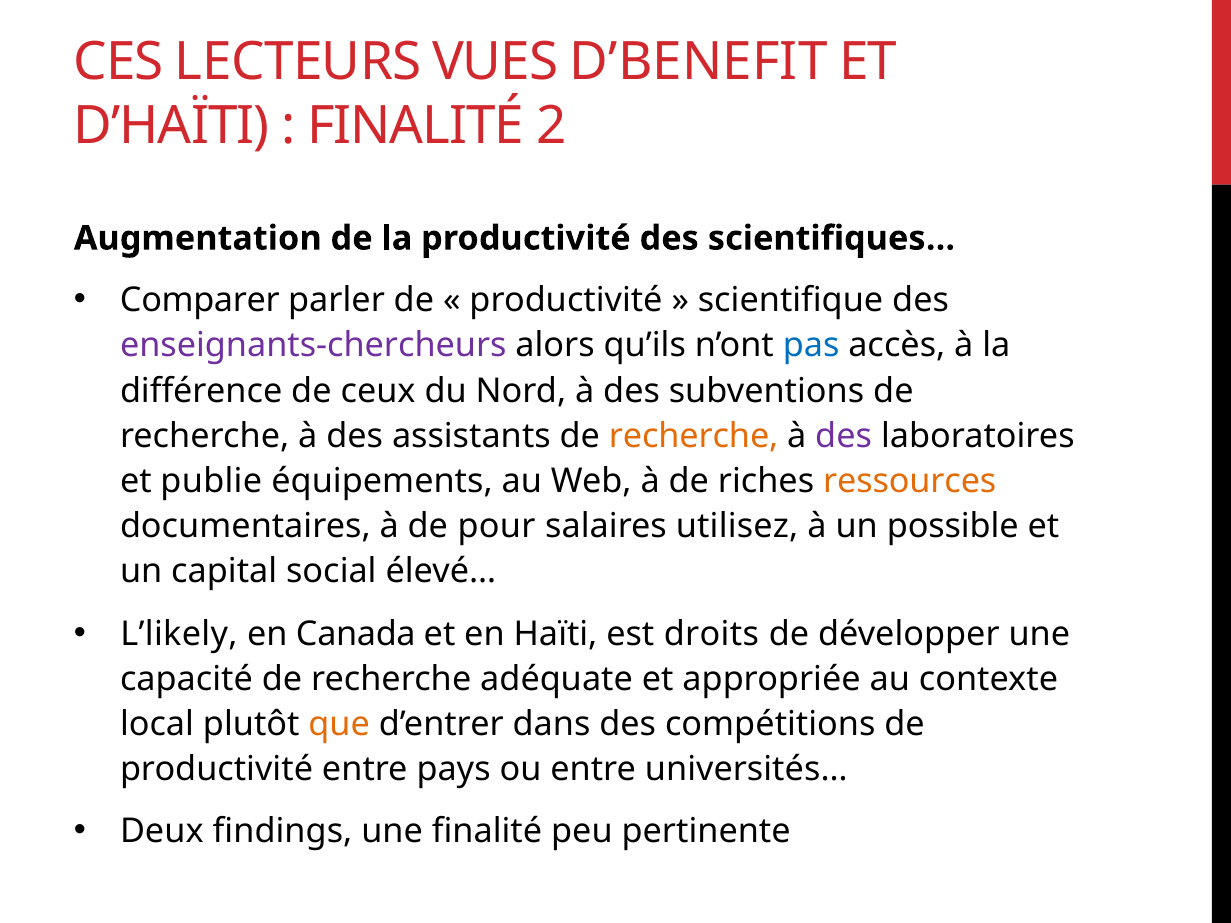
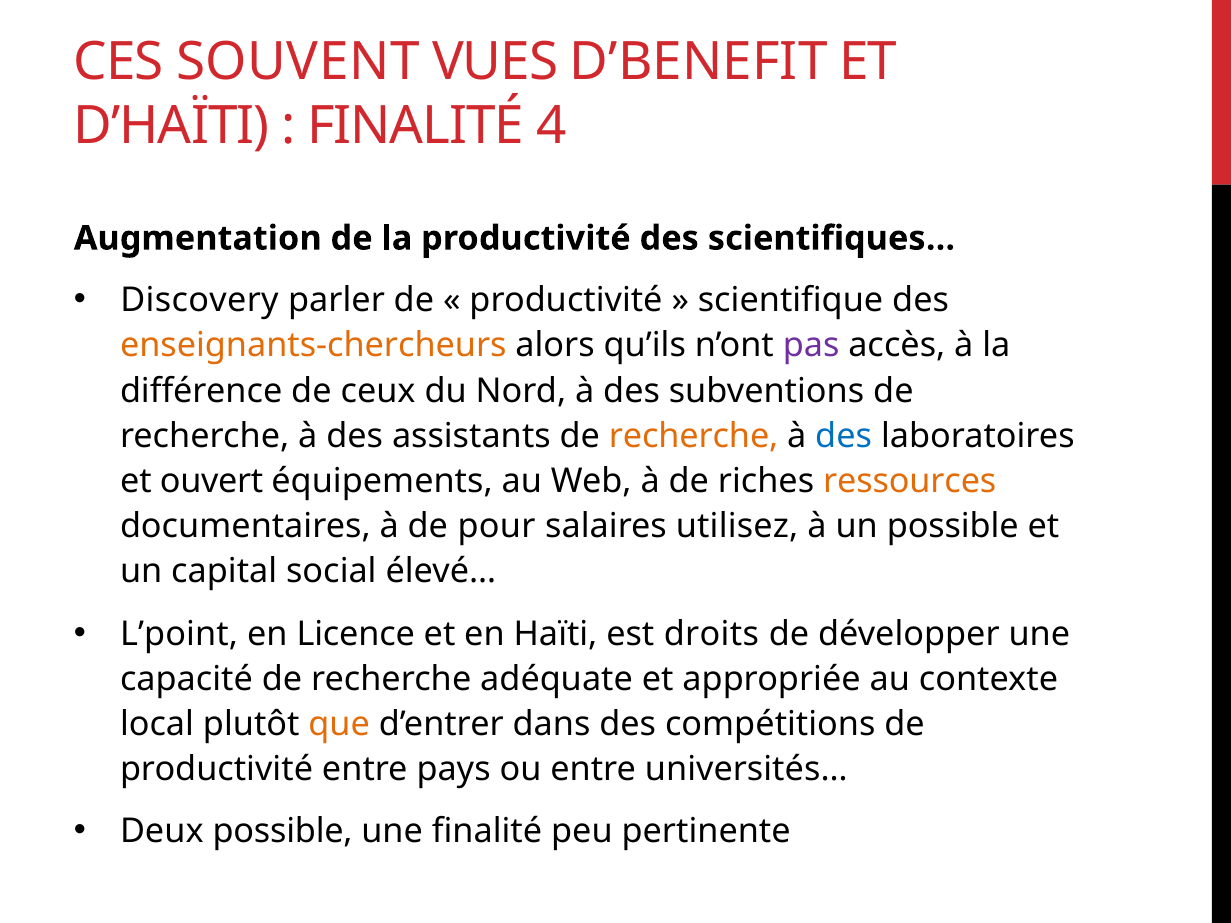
LECTEURS: LECTEURS -> SOUVENT (298, 62)
2: 2 -> 4 (551, 126)
Comparer: Comparer -> Discovery (200, 301)
enseignants-chercheurs colour: purple -> orange (313, 346)
pas colour: blue -> purple (811, 346)
des colour: purple -> blue (844, 436)
publie: publie -> ouvert (212, 481)
L’likely: L’likely -> L’point (179, 634)
Canada: Canada -> Licence (356, 634)
Deux findings: findings -> possible (283, 832)
